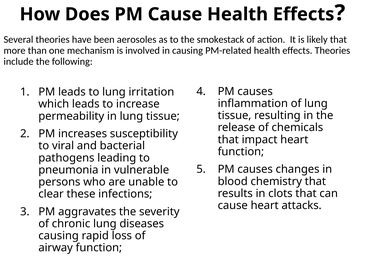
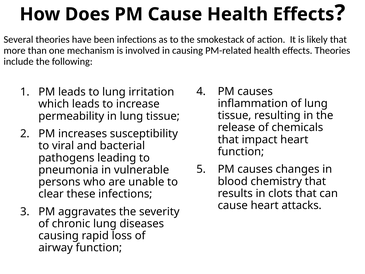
been aerosoles: aerosoles -> infections (137, 40)
